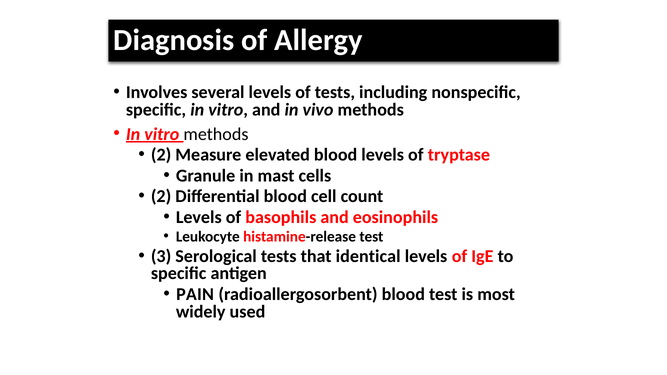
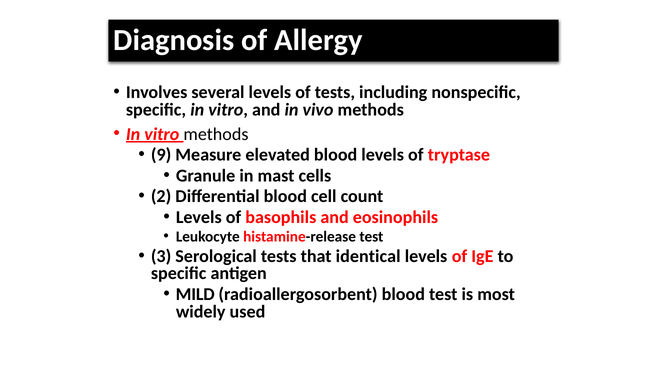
2: 2 -> 9 (161, 155)
PAIN: PAIN -> MILD (195, 294)
